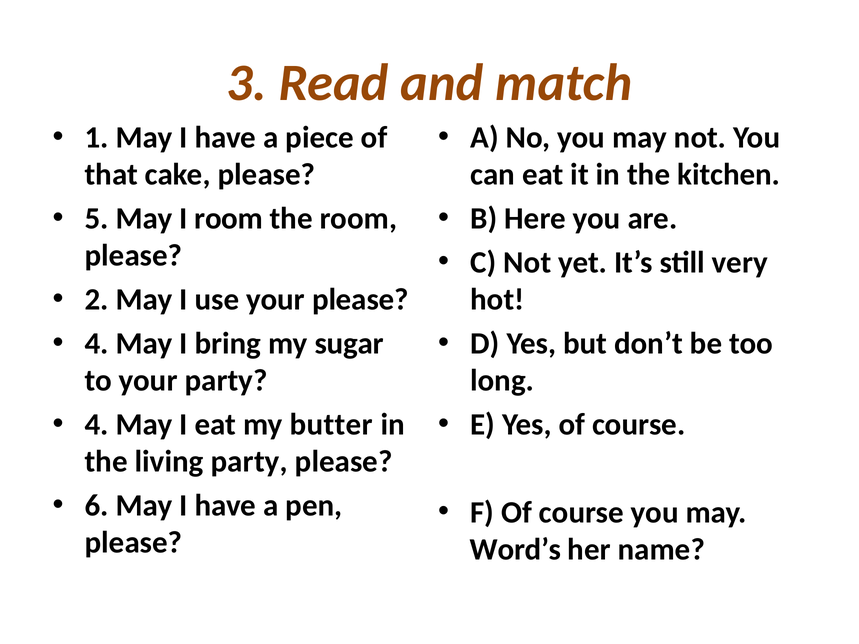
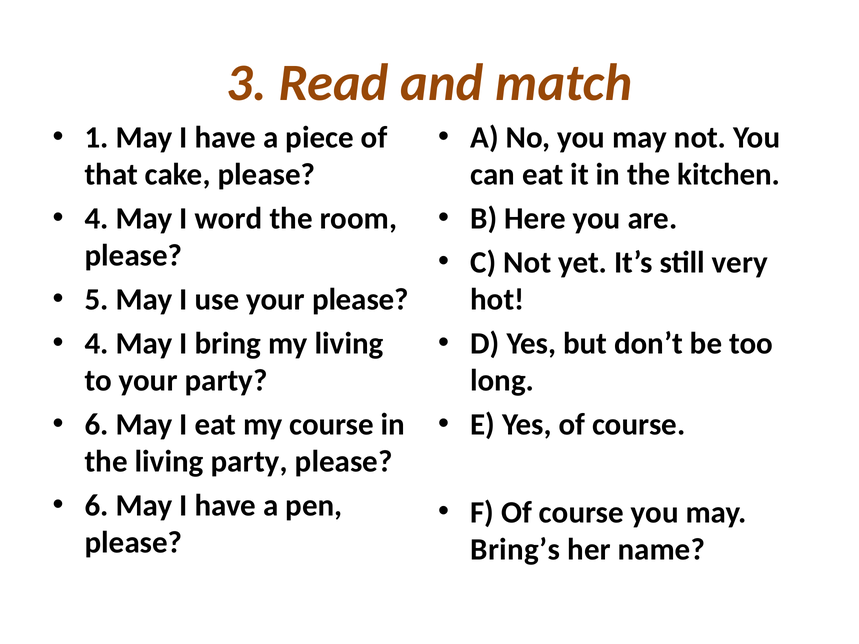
5: 5 -> 4 (97, 219)
I room: room -> word (228, 219)
2: 2 -> 5 (97, 300)
my sugar: sugar -> living (349, 344)
4: 4 -> 6 (97, 425)
my butter: butter -> course (332, 425)
Word’s: Word’s -> Bring’s (515, 550)
